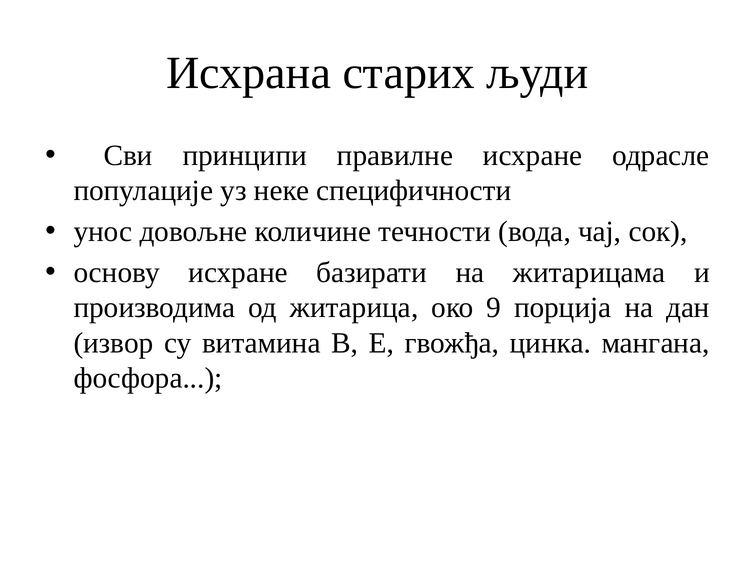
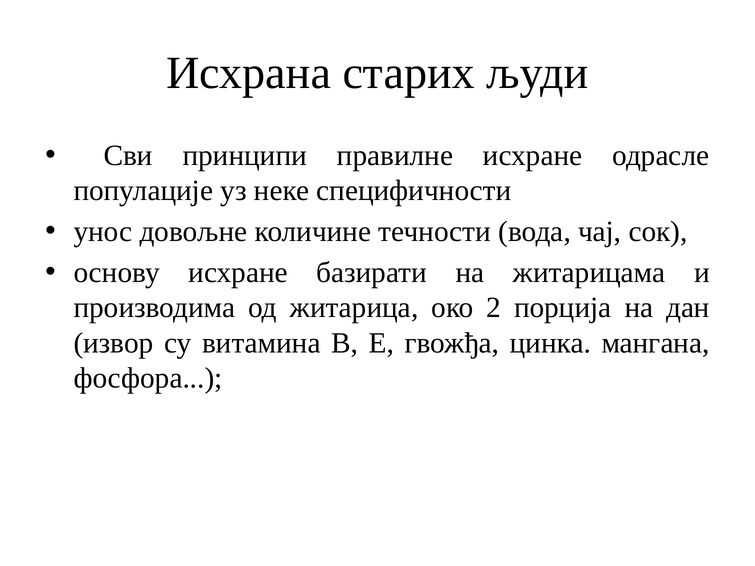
9: 9 -> 2 (494, 308)
